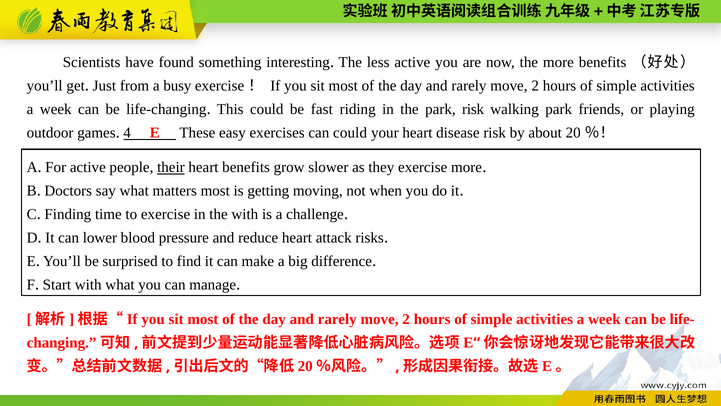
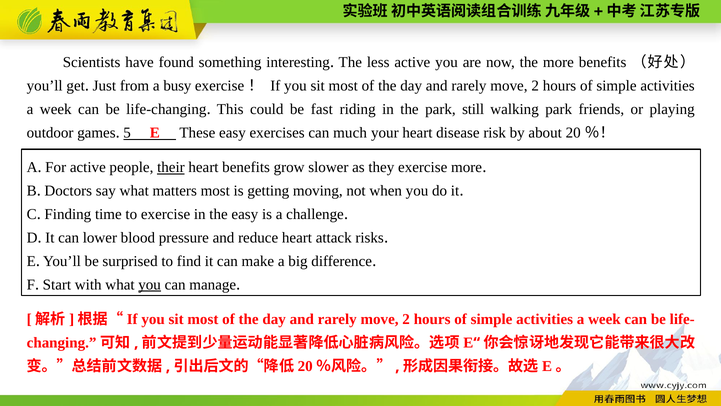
park risk: risk -> still (473, 109)
4: 4 -> 5 (127, 133)
can could: could -> much (350, 133)
the with: with -> easy (245, 214)
you underline: none -> present (150, 284)
